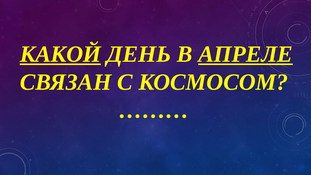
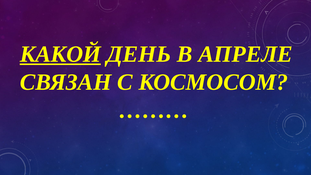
АПРЕЛЕ underline: present -> none (246, 54)
